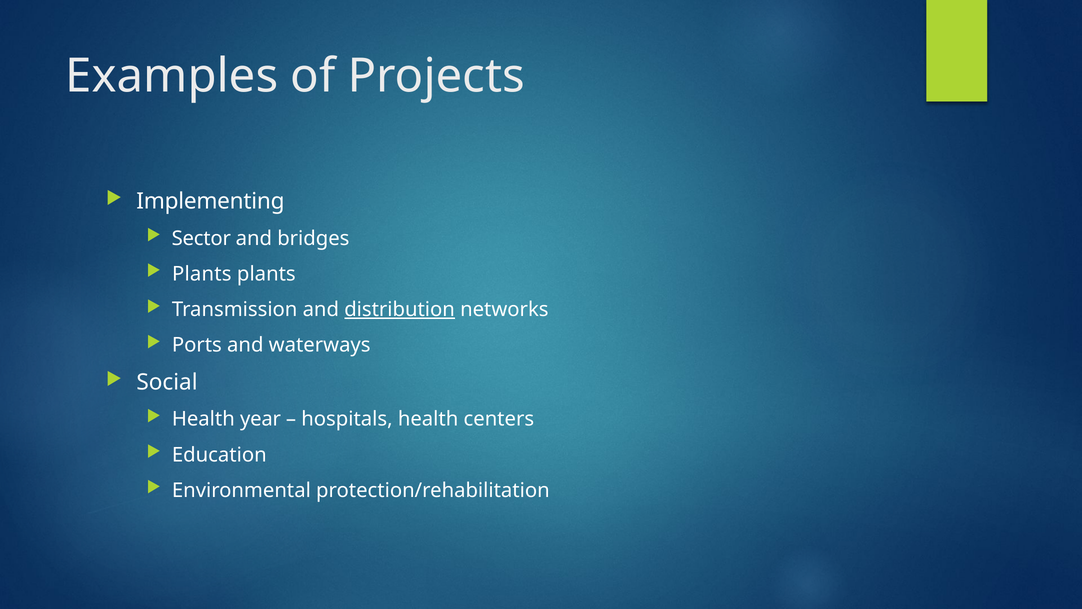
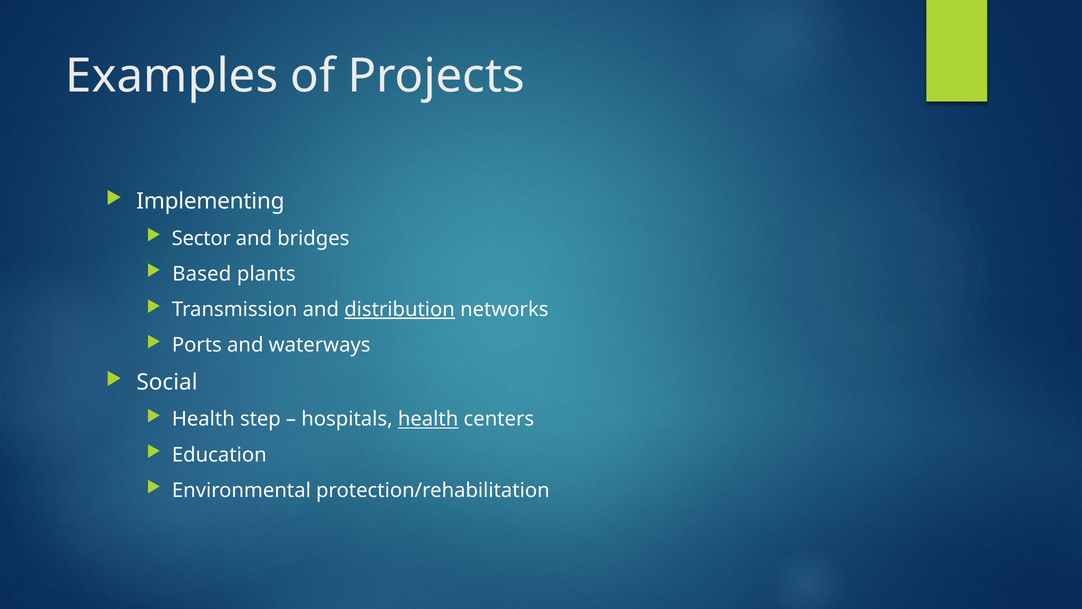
Plants: Plants -> Based (202, 274)
year: year -> step (260, 419)
health underline: none -> present (428, 419)
